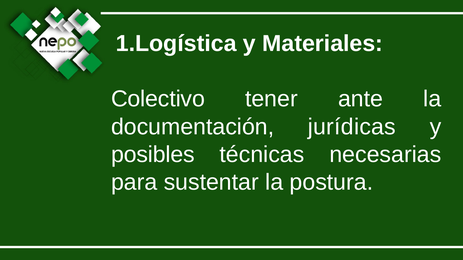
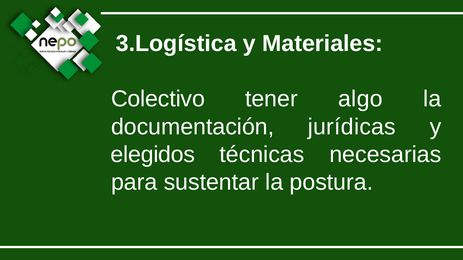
1.Logística: 1.Logística -> 3.Logística (176, 44)
ante: ante -> algo (360, 99)
posibles: posibles -> elegidos (153, 155)
